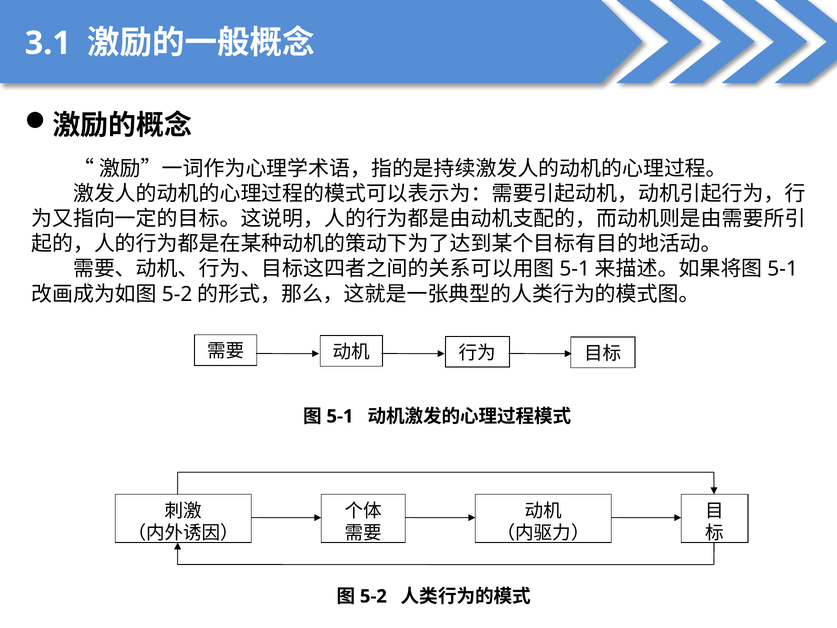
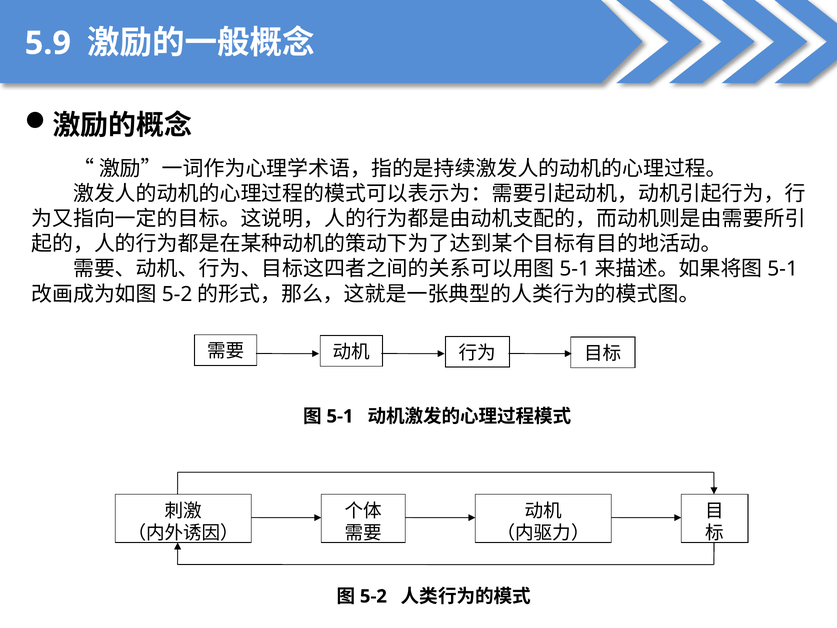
3.1: 3.1 -> 5.9 (48, 43)
